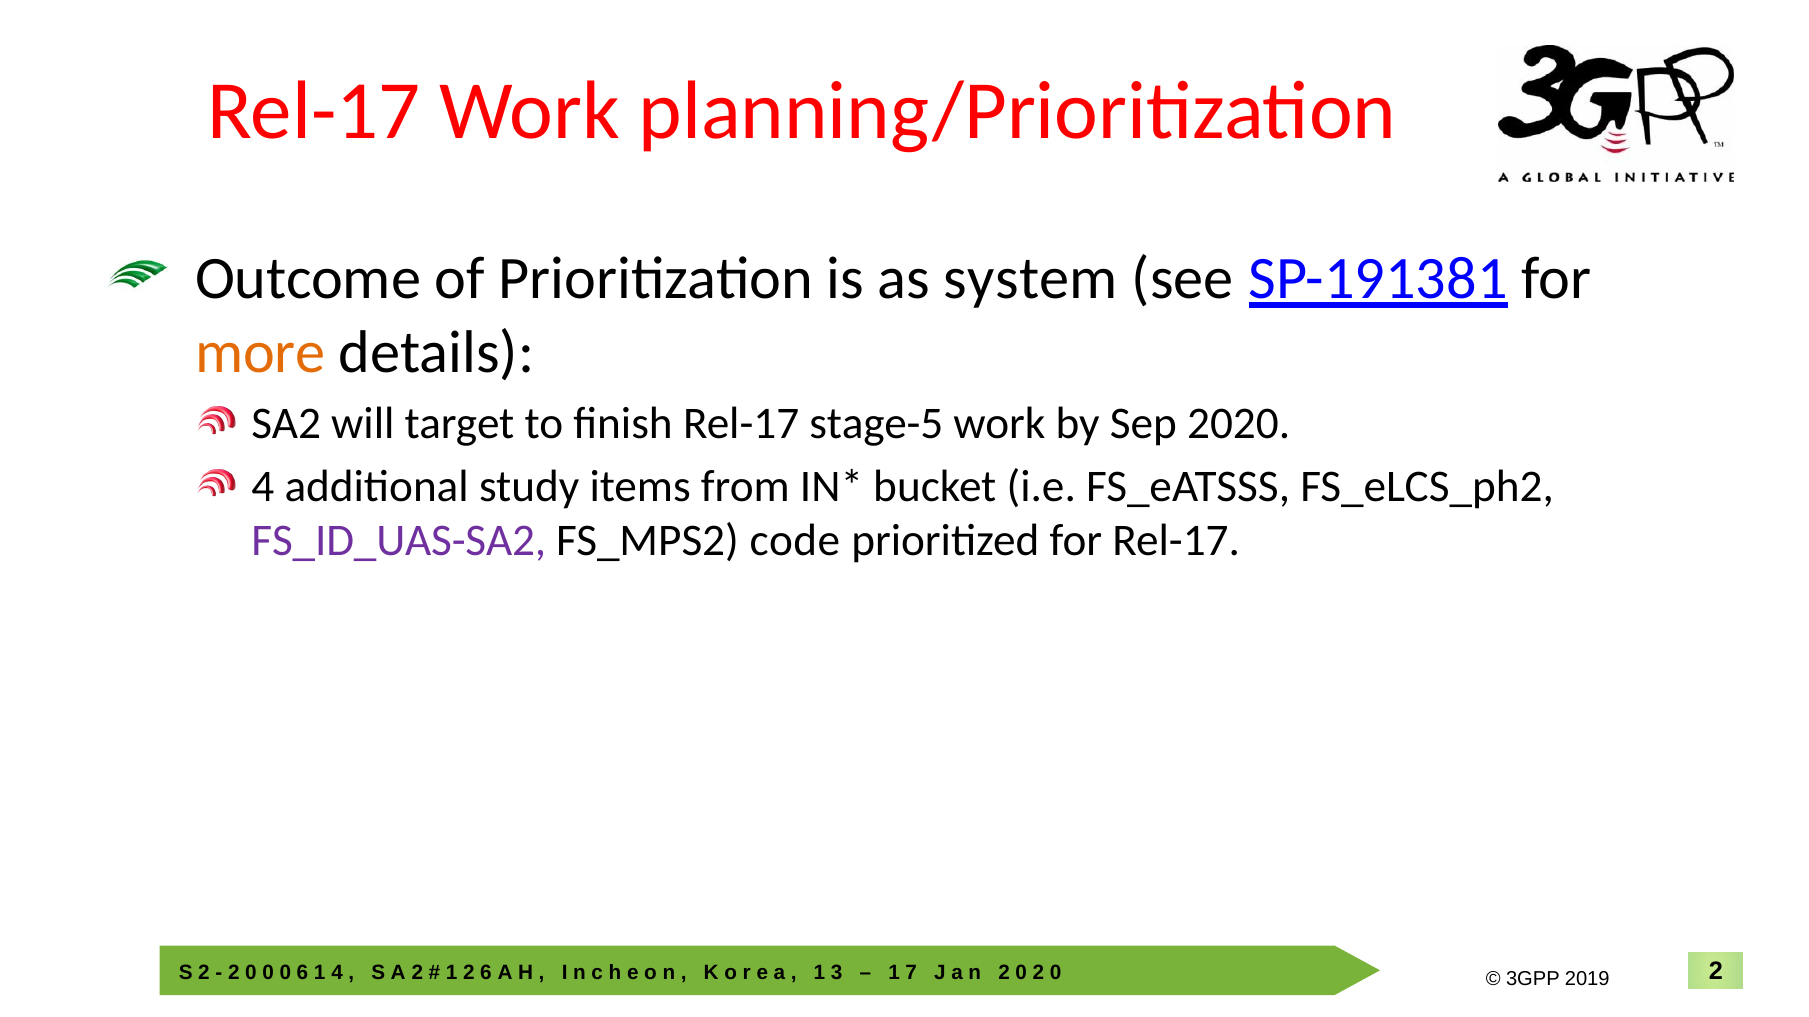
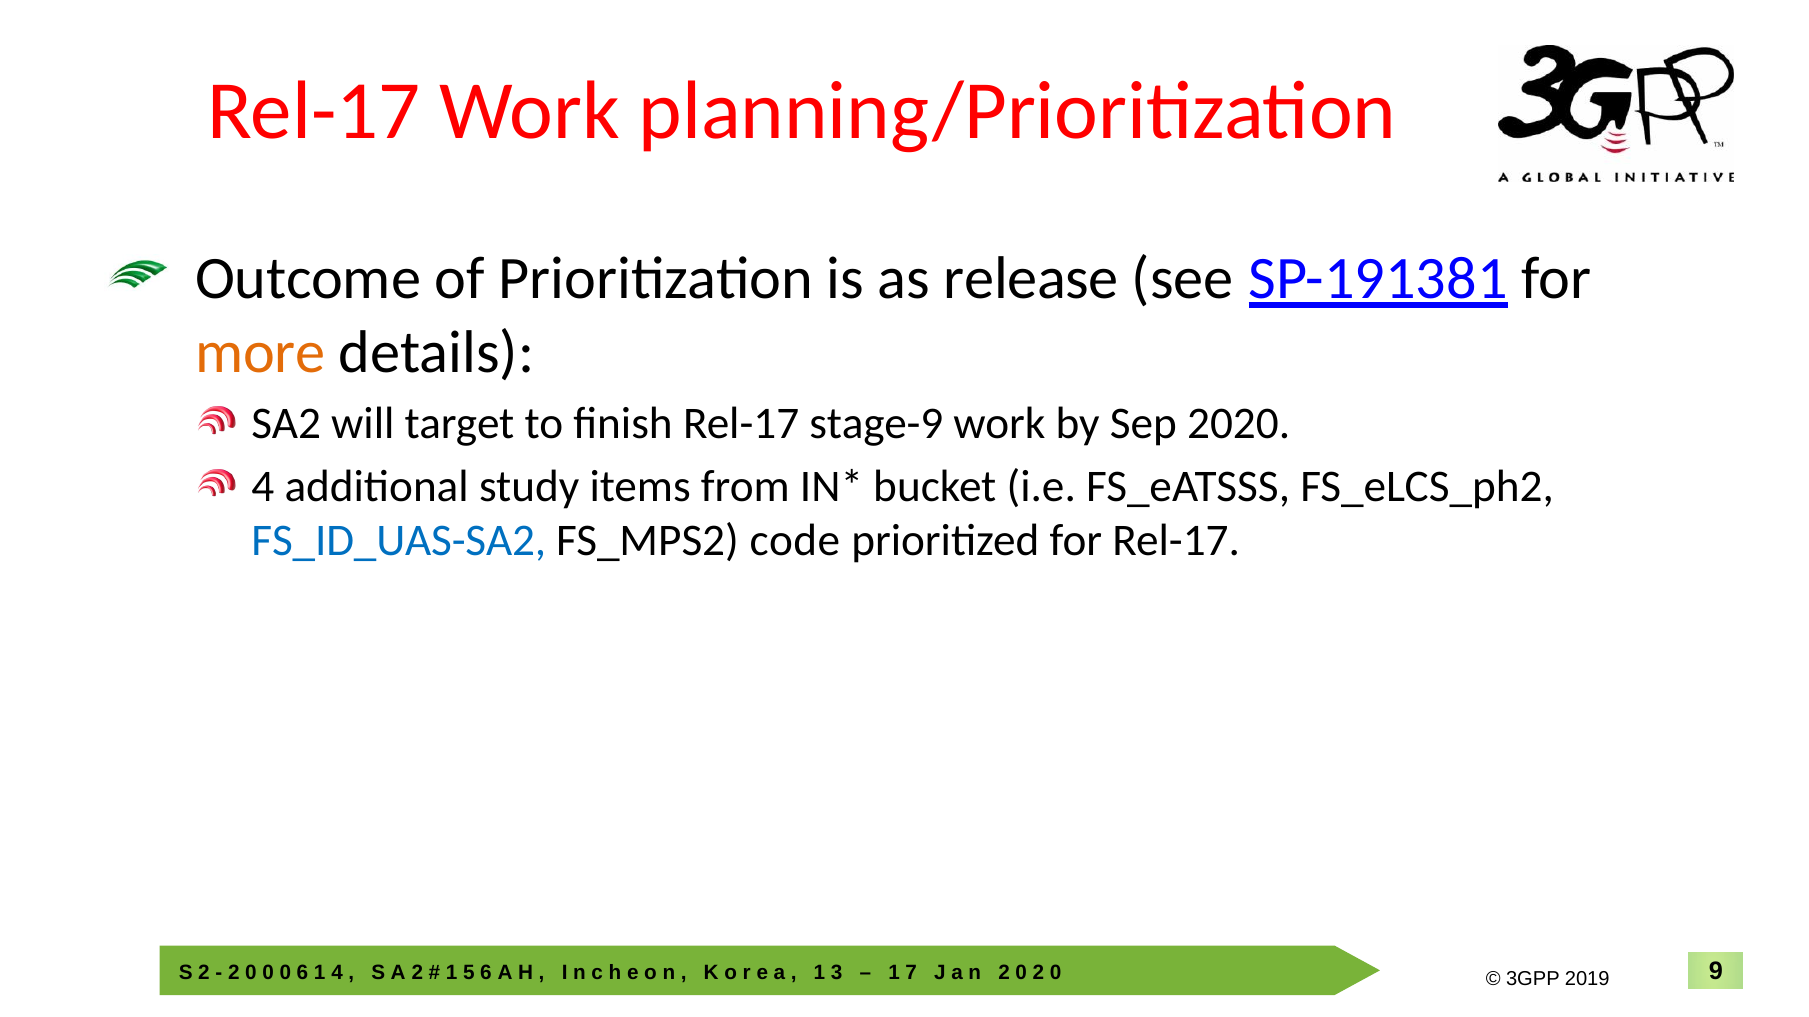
system: system -> release (1031, 279)
stage-5: stage-5 -> stage-9 (876, 424)
FS_ID_UAS-SA2 colour: purple -> blue (399, 541)
2: 2 -> 5 (469, 973)
2: 2 -> 9 (1716, 972)
